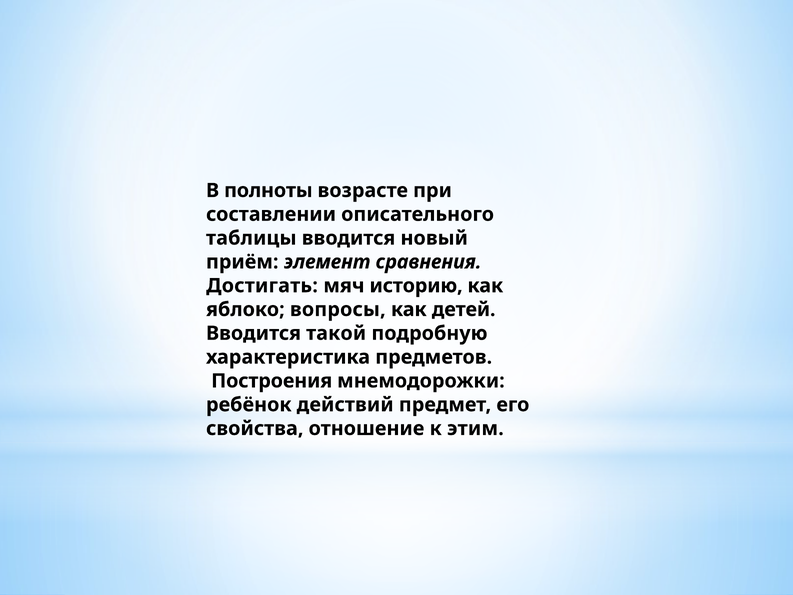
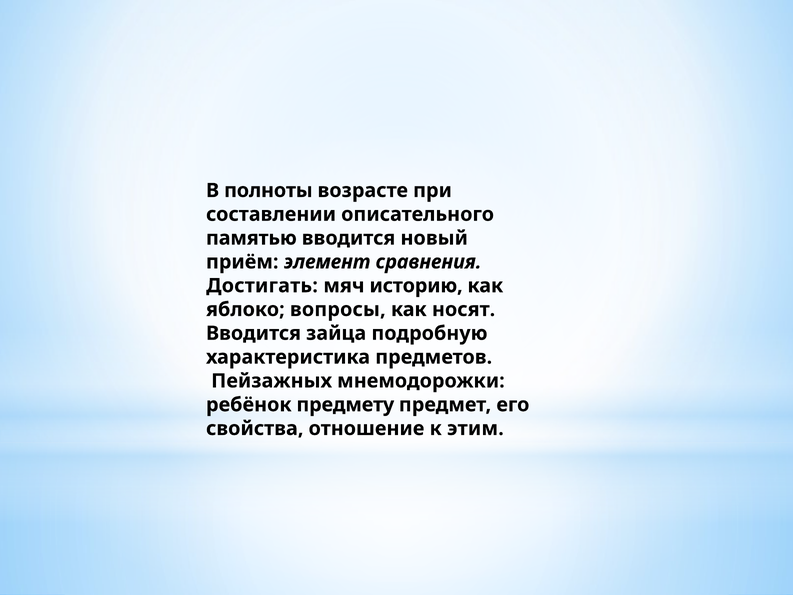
таблицы: таблицы -> памятью (251, 238)
детей: детей -> носят (464, 309)
такой: такой -> зайца (336, 333)
Построения: Построения -> Пейзажных (272, 381)
действий: действий -> предмету (345, 405)
